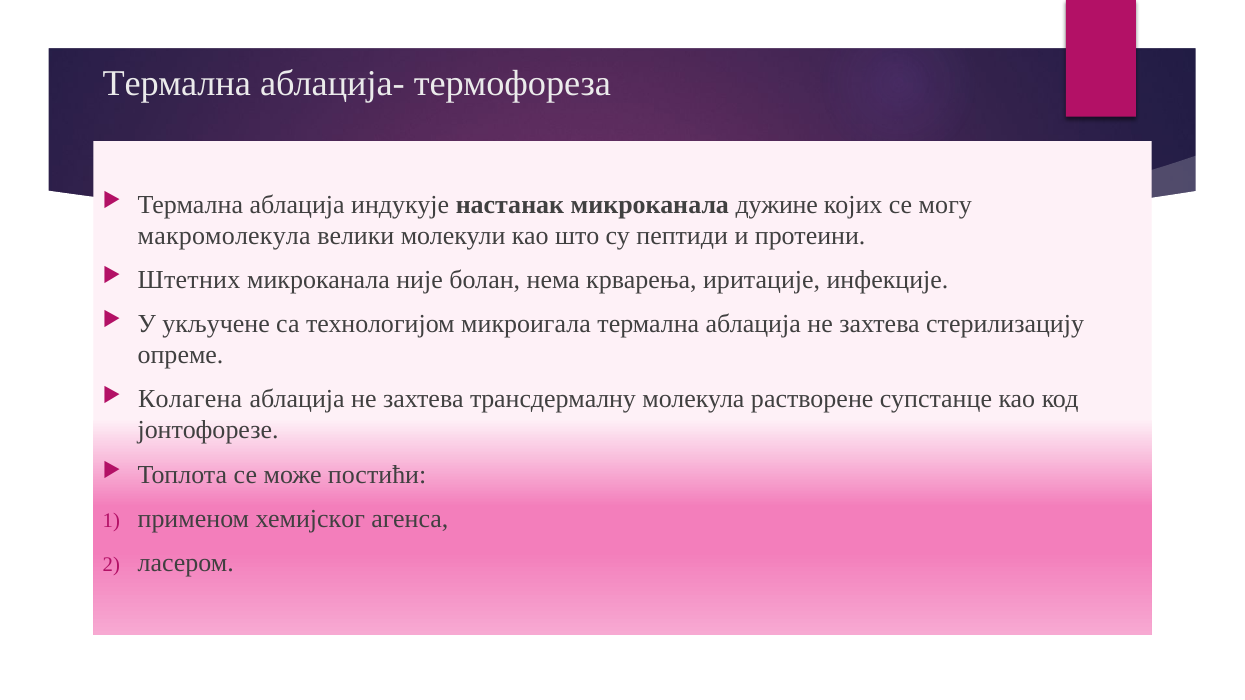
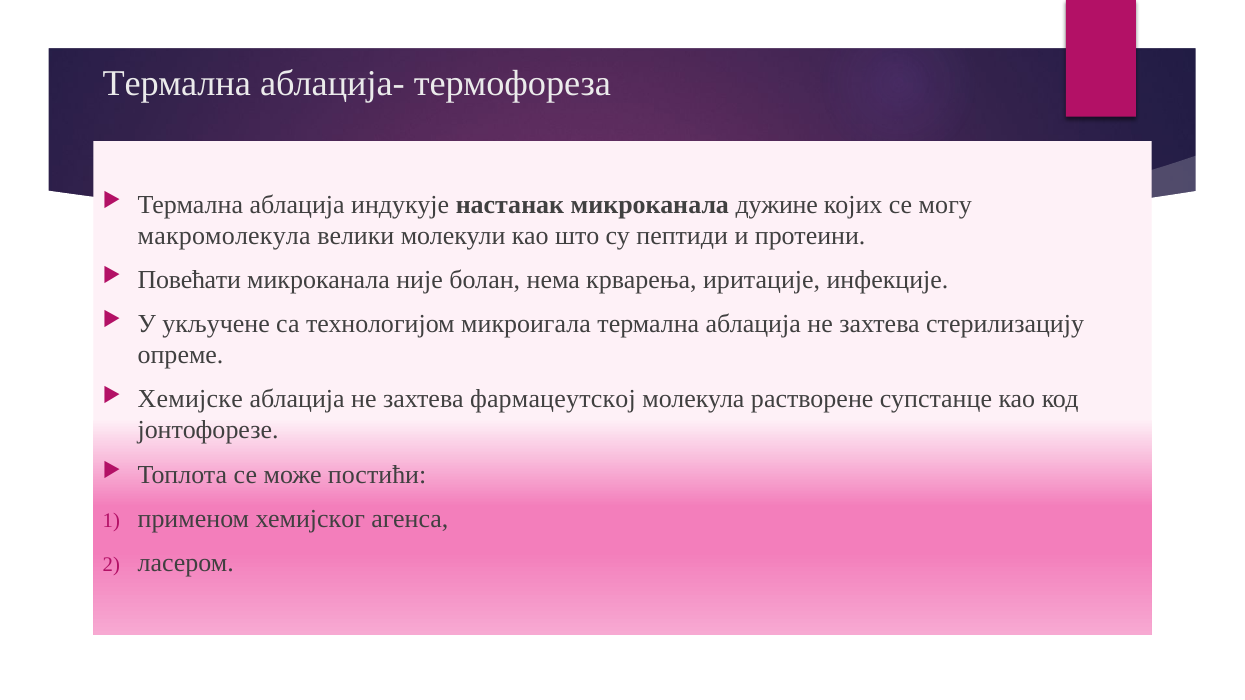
Штетних: Штетних -> Повећати (189, 280)
Колагена: Колагена -> Хемијске (190, 399)
трансдермалну: трансдермалну -> фармацеутској (553, 399)
